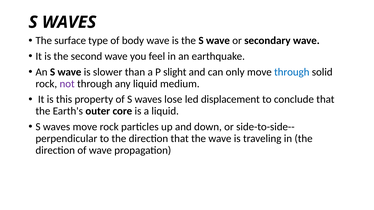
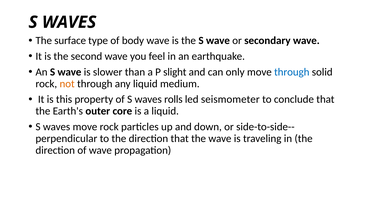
not colour: purple -> orange (67, 84)
lose: lose -> rolls (173, 100)
displacement: displacement -> seismometer (230, 100)
